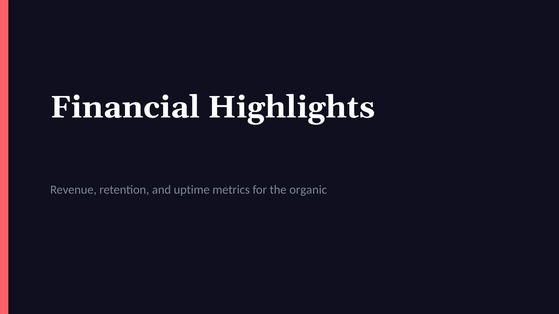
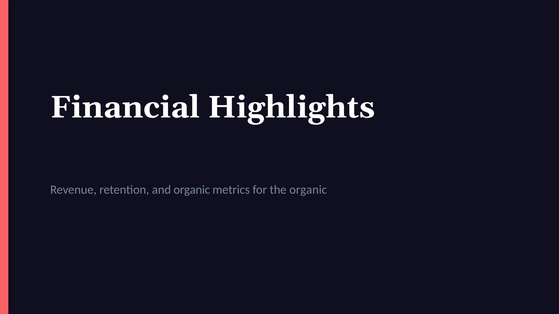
and uptime: uptime -> organic (192, 190)
